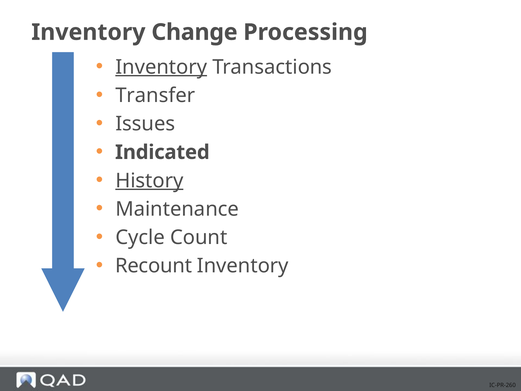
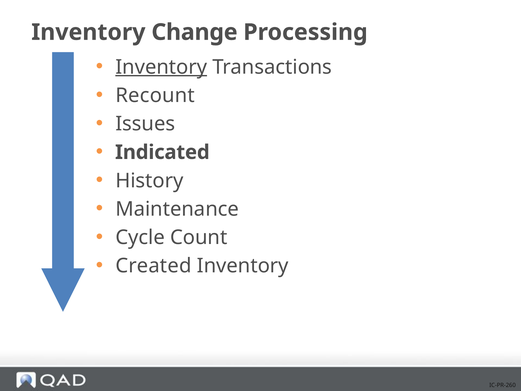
Transfer: Transfer -> Recount (155, 95)
History underline: present -> none (149, 181)
Recount: Recount -> Created (153, 266)
